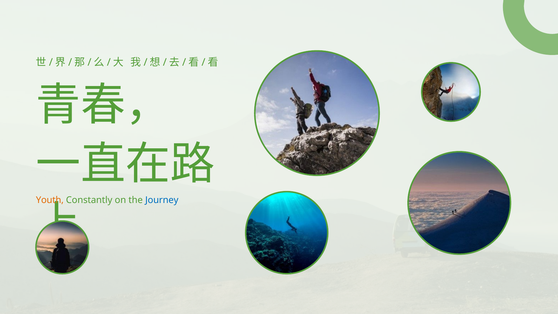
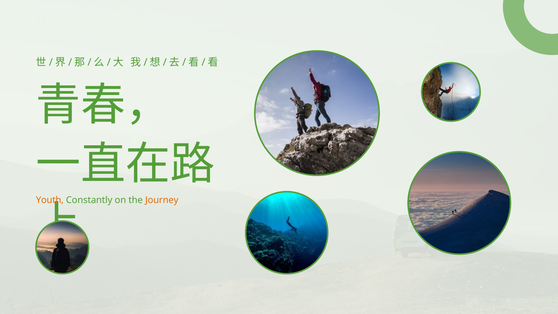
Journey colour: blue -> orange (162, 200)
